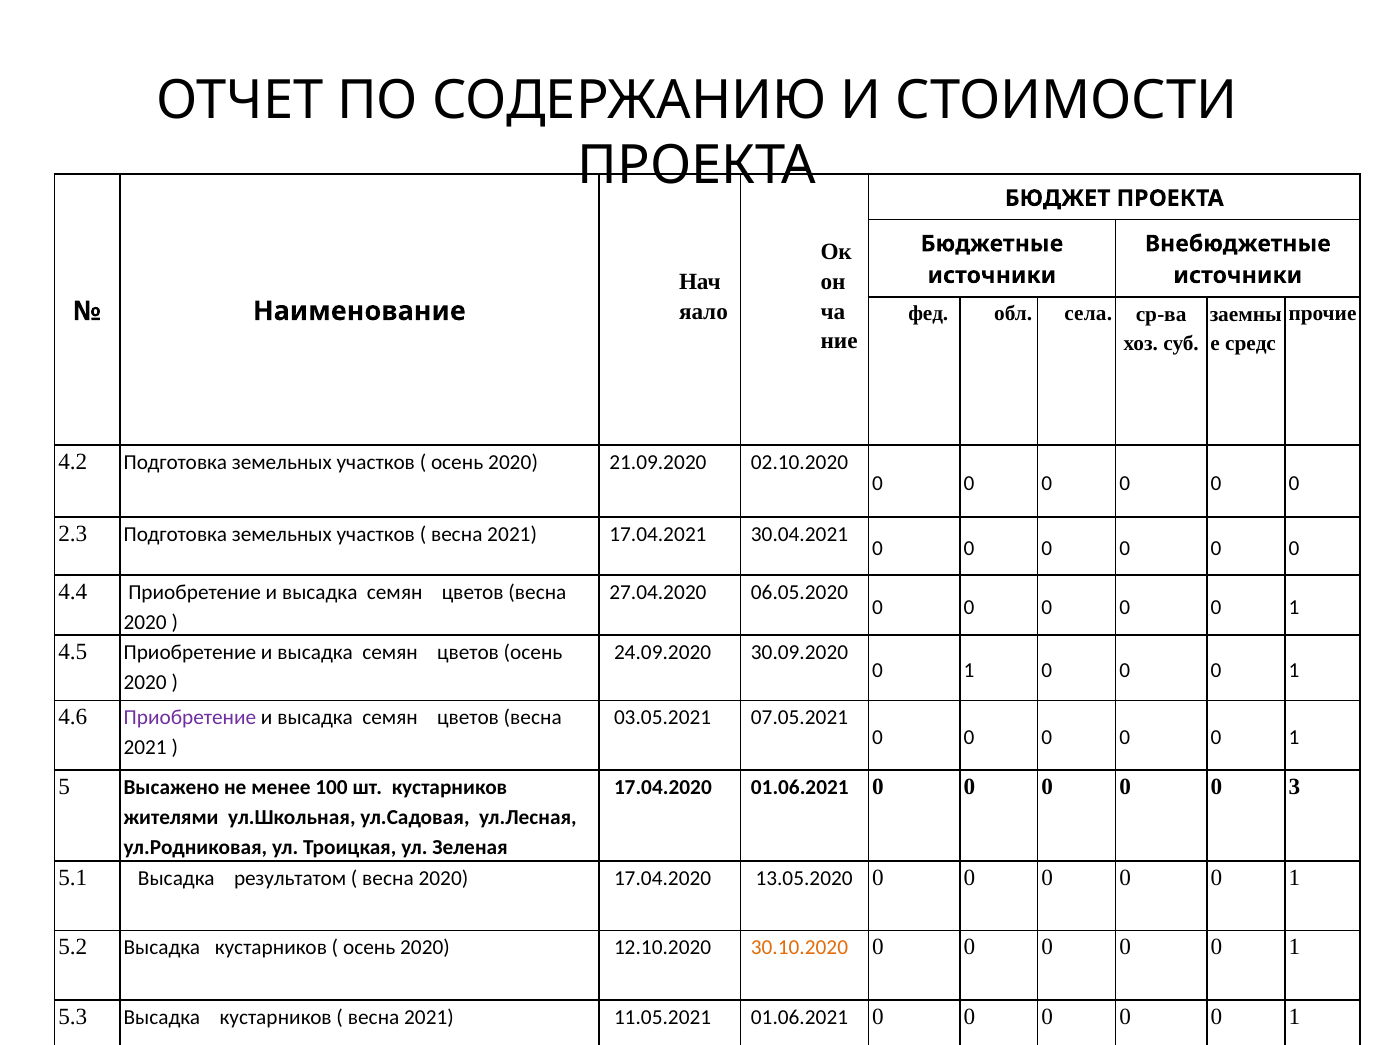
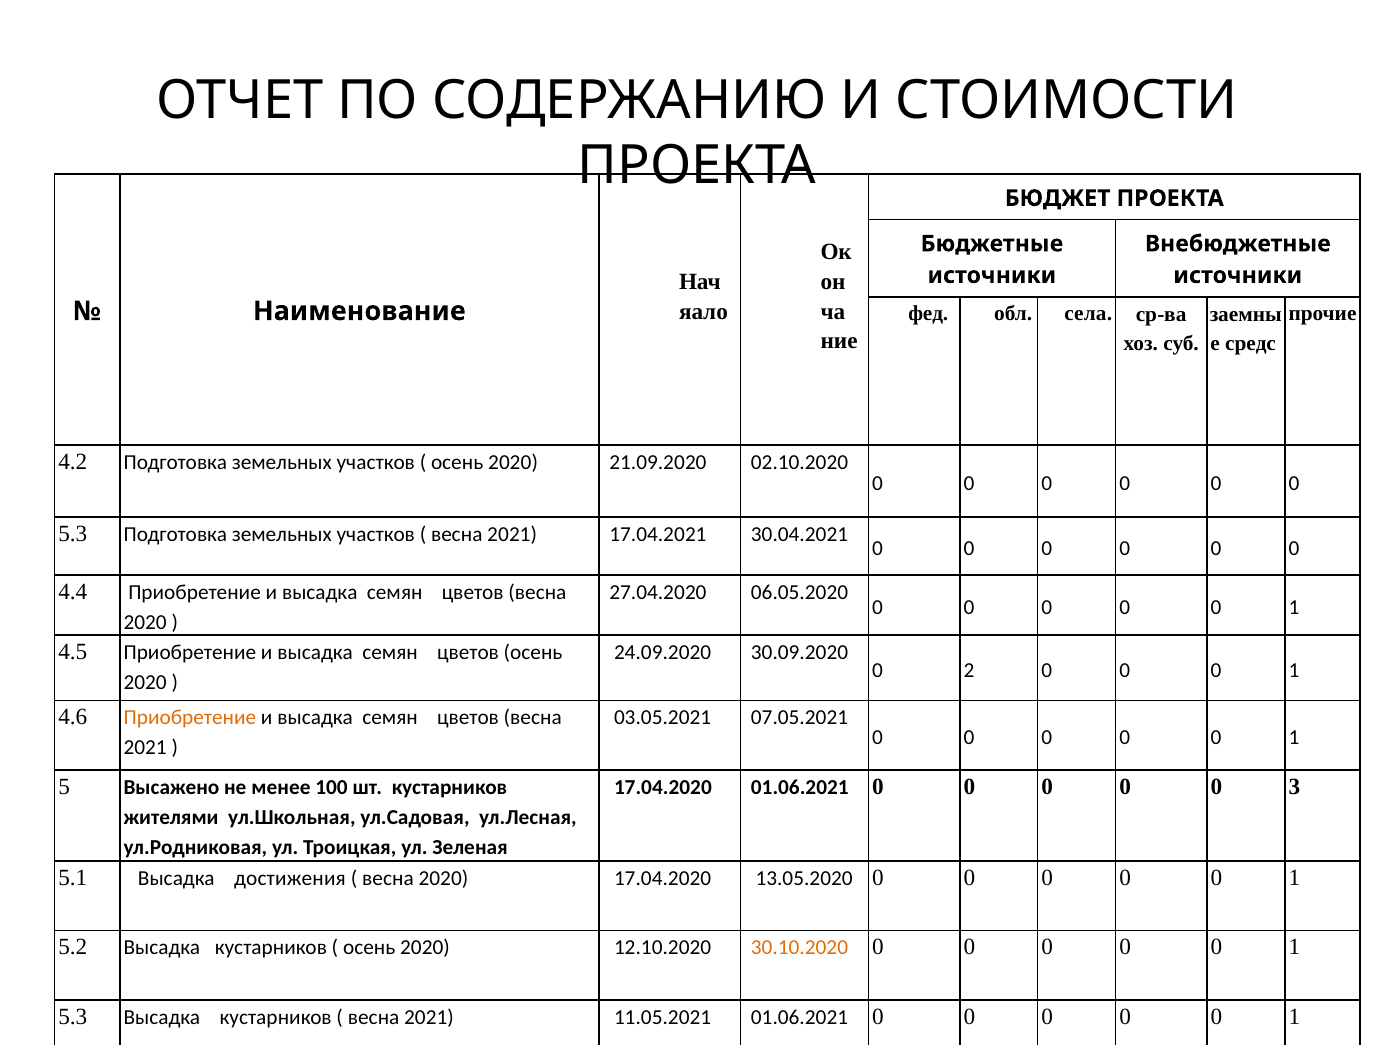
2.3: 2.3 -> 5.3 (73, 534)
1: 1 -> 2 (969, 670)
Приобретение colour: purple -> orange (190, 718)
результатом: результатом -> достижения (290, 878)
